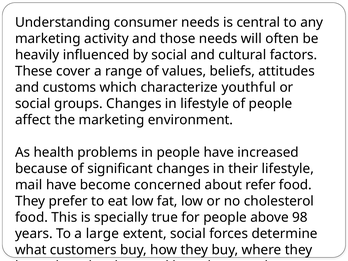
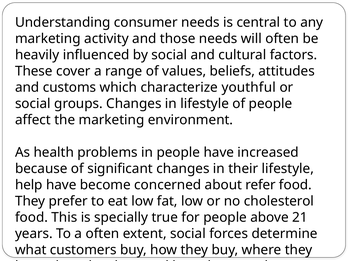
mail: mail -> help (29, 185)
98: 98 -> 21 (300, 217)
a large: large -> often (102, 234)
